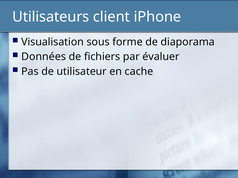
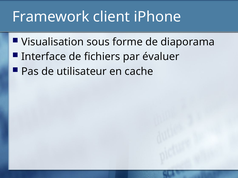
Utilisateurs: Utilisateurs -> Framework (51, 17)
Données: Données -> Interface (44, 57)
